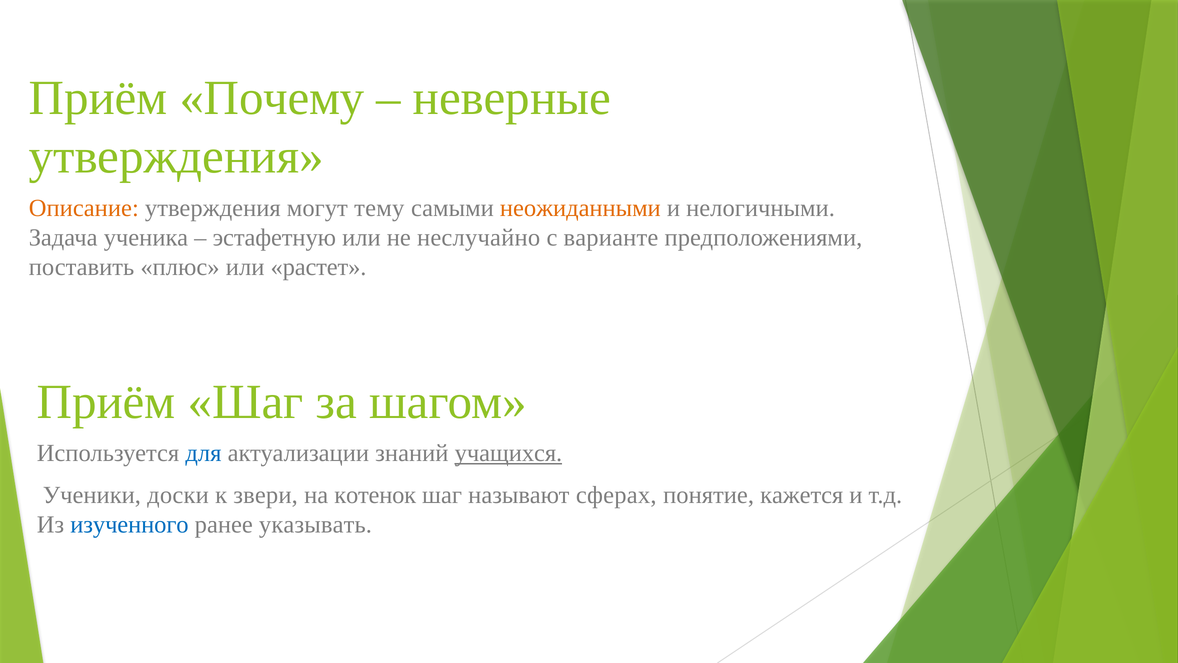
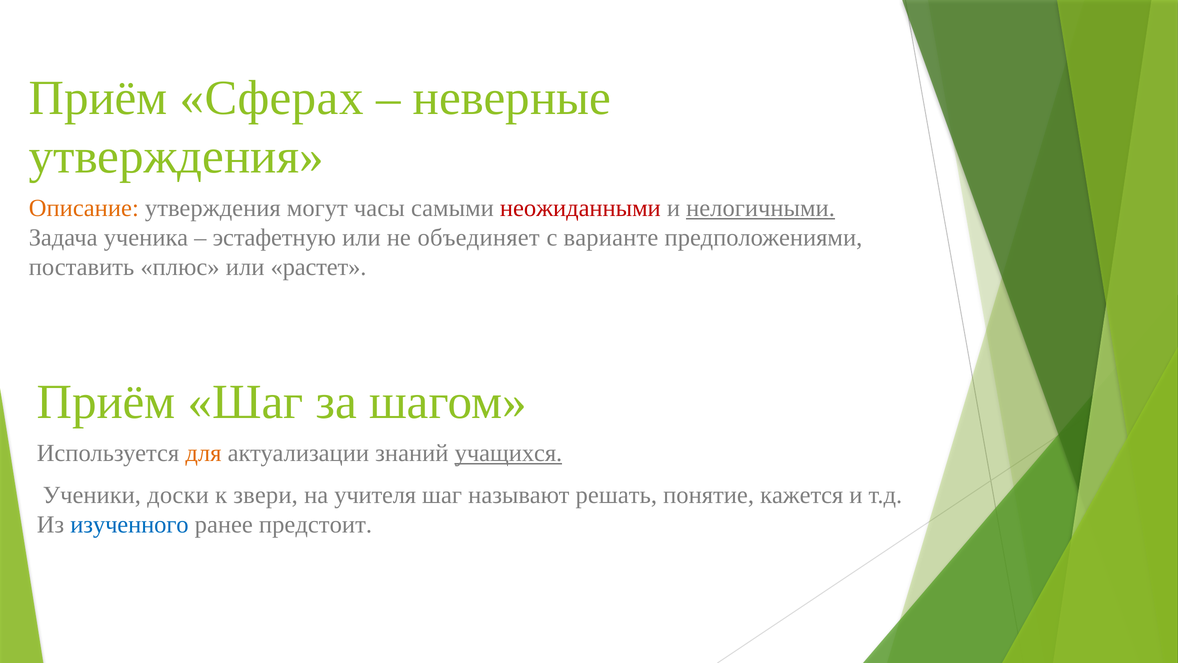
Почему: Почему -> Сферах (272, 98)
тему: тему -> часы (379, 208)
неожиданными colour: orange -> red (580, 208)
нелогичными underline: none -> present (761, 208)
неслучайно: неслучайно -> объединяет (479, 238)
для colour: blue -> orange (203, 453)
котенок: котенок -> учителя (375, 495)
сферах: сферах -> решать (616, 495)
указывать: указывать -> предстоит (316, 524)
